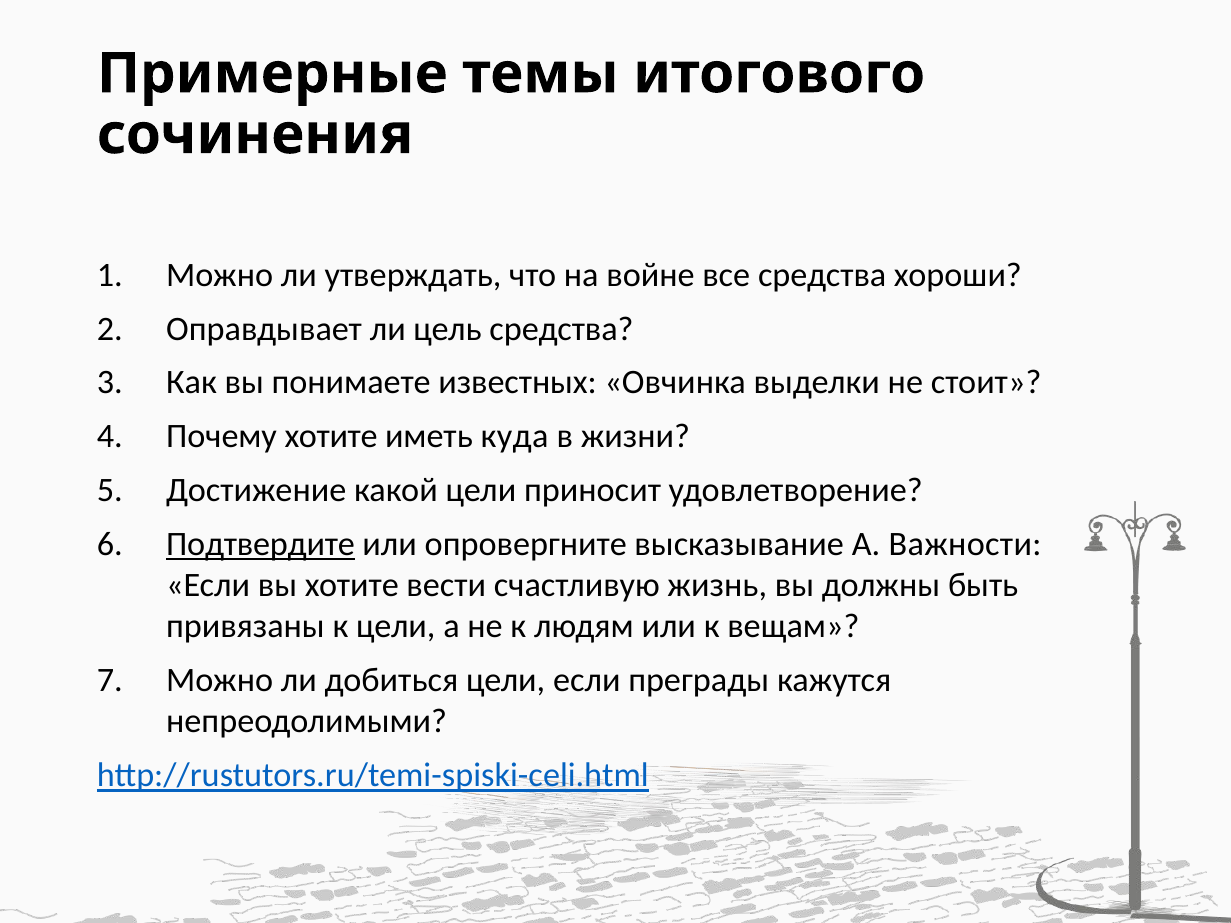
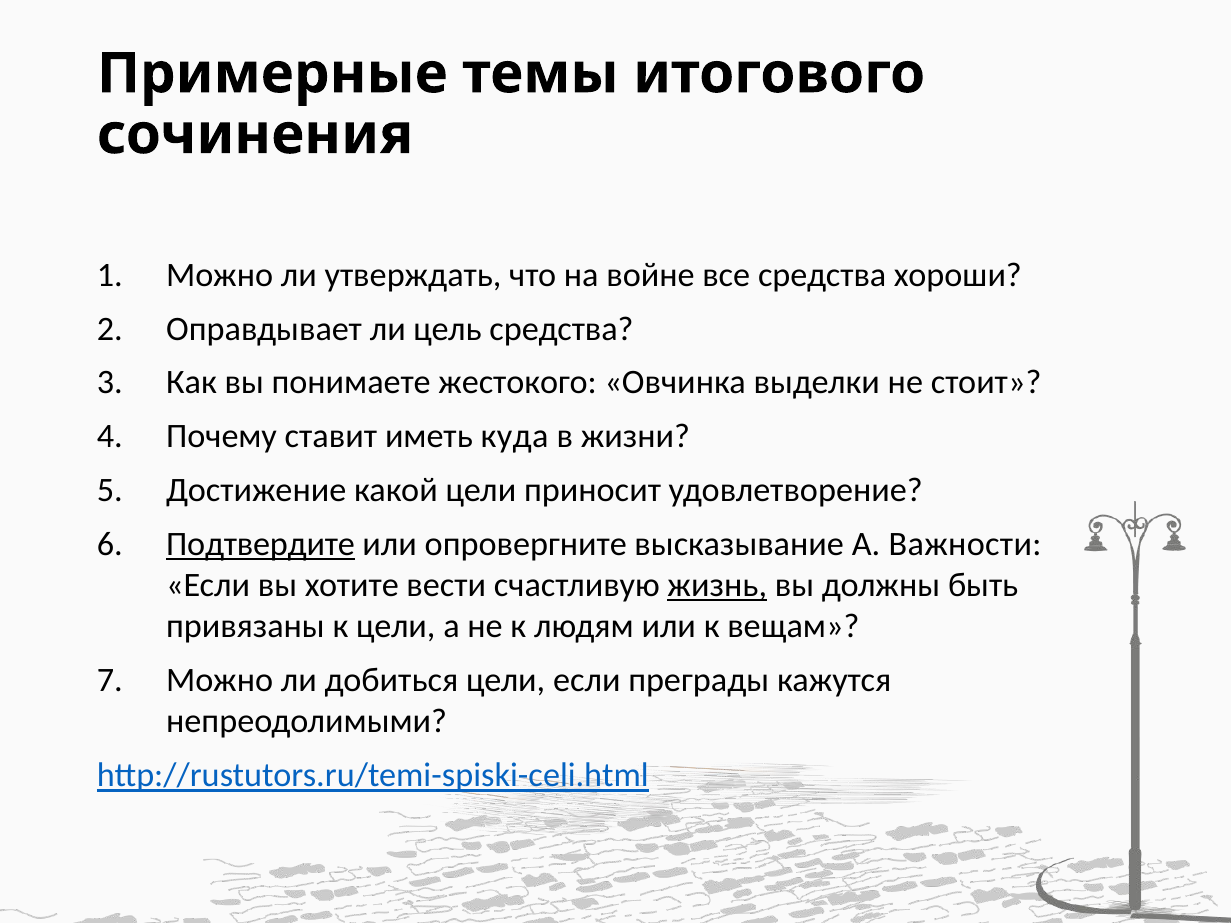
известных: известных -> жестокого (518, 383)
Почему хотите: хотите -> ставит (331, 437)
жизнь underline: none -> present (717, 586)
